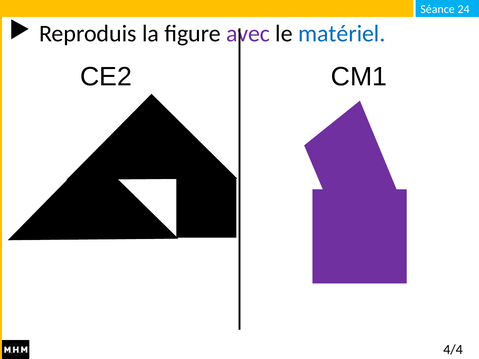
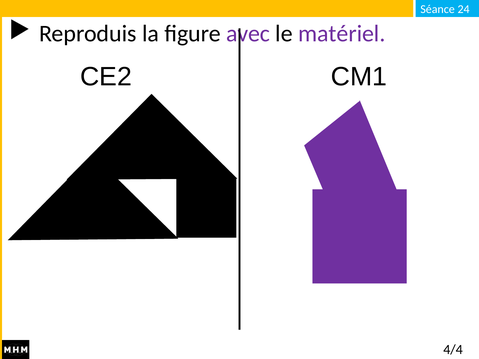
matériel colour: blue -> purple (342, 34)
